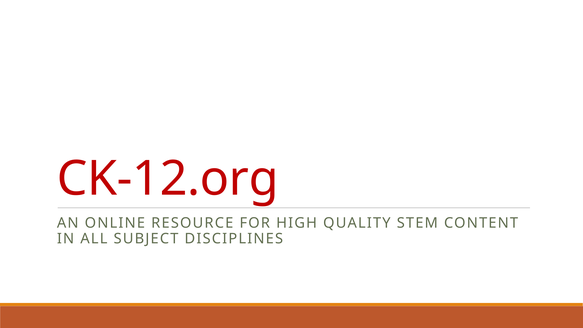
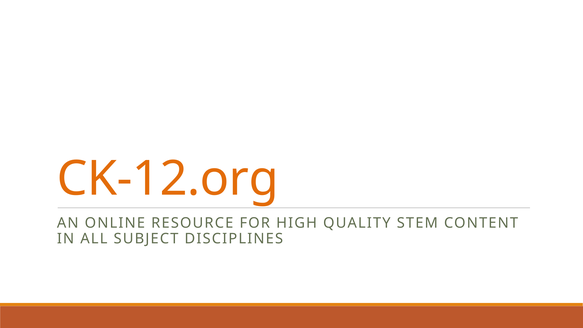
CK-12.org colour: red -> orange (168, 179)
